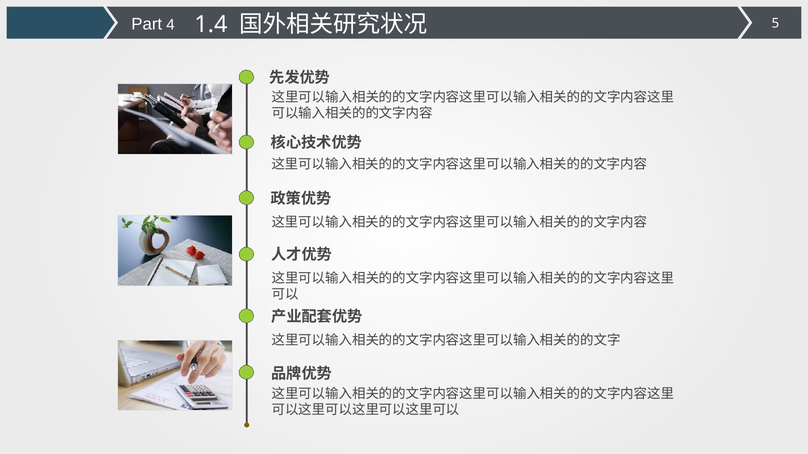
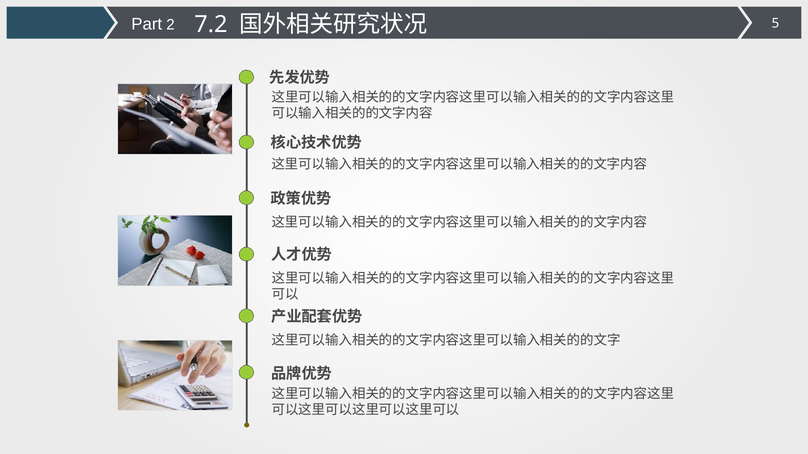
4: 4 -> 2 (171, 25)
1.4: 1.4 -> 7.2 (211, 25)
